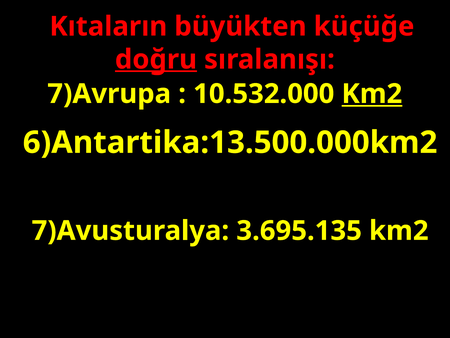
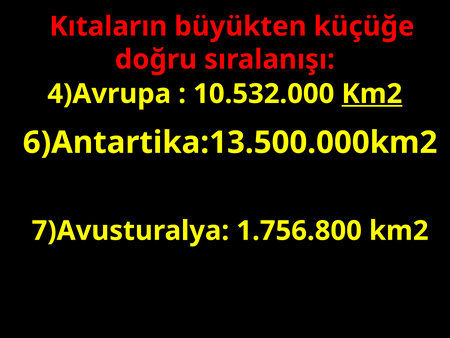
doğru underline: present -> none (156, 59)
7)Avrupa: 7)Avrupa -> 4)Avrupa (109, 94)
3.695.135: 3.695.135 -> 1.756.800 (299, 230)
